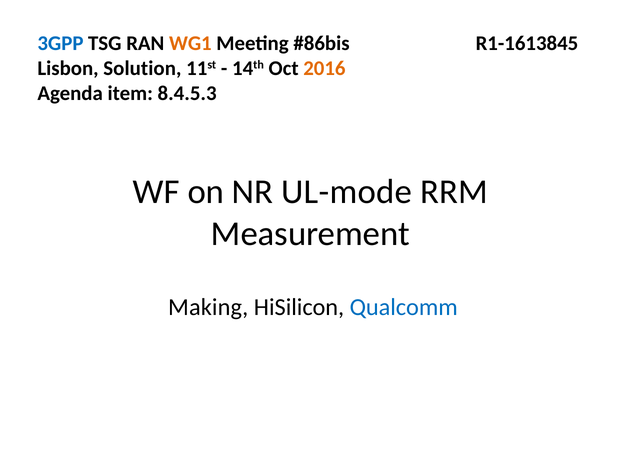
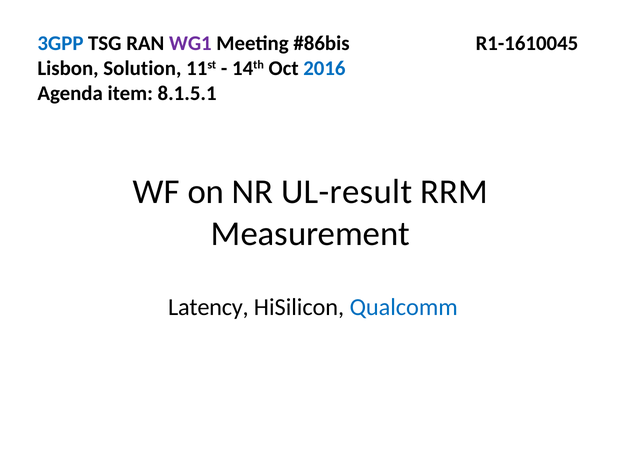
WG1 colour: orange -> purple (190, 43)
R1-1613845: R1-1613845 -> R1-1610045 (527, 43)
2016 colour: orange -> blue (324, 68)
8.4.5.3: 8.4.5.3 -> 8.1.5.1 (187, 93)
UL-mode: UL-mode -> UL-result (347, 192)
Making: Making -> Latency (208, 307)
